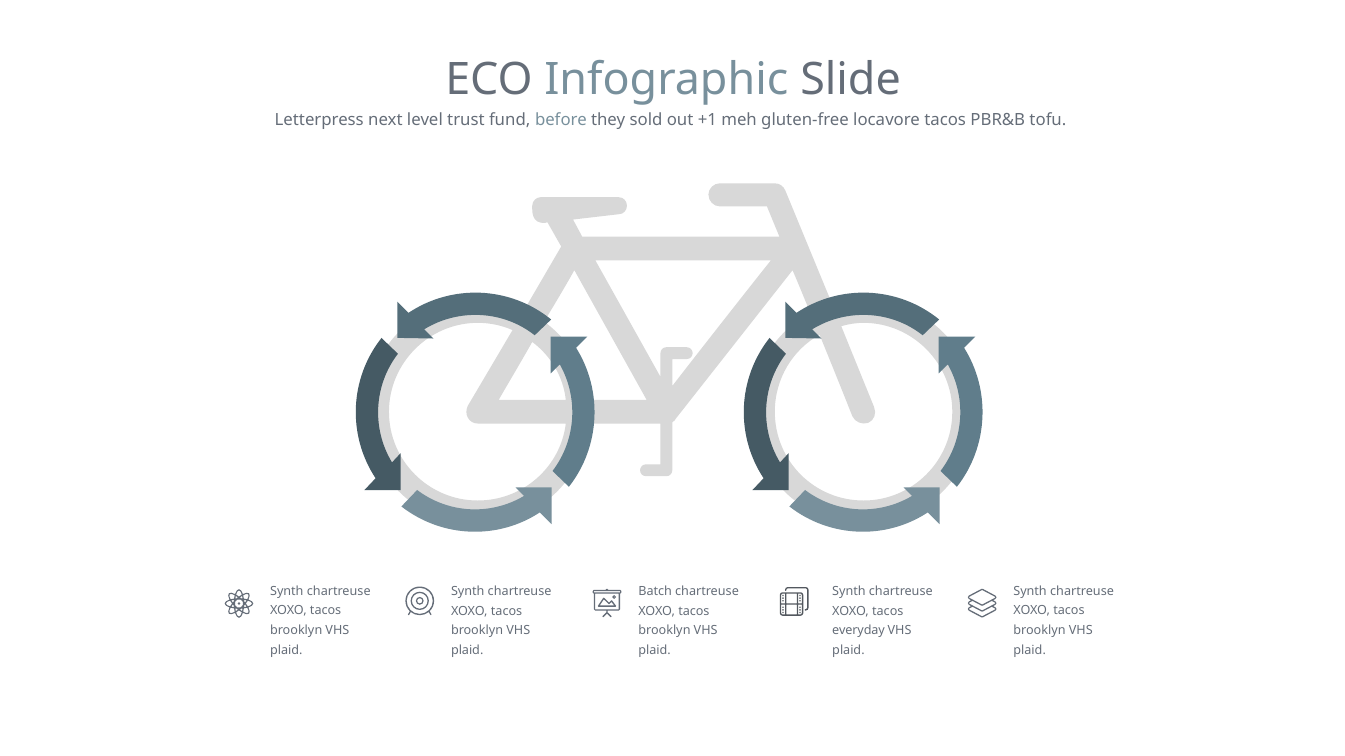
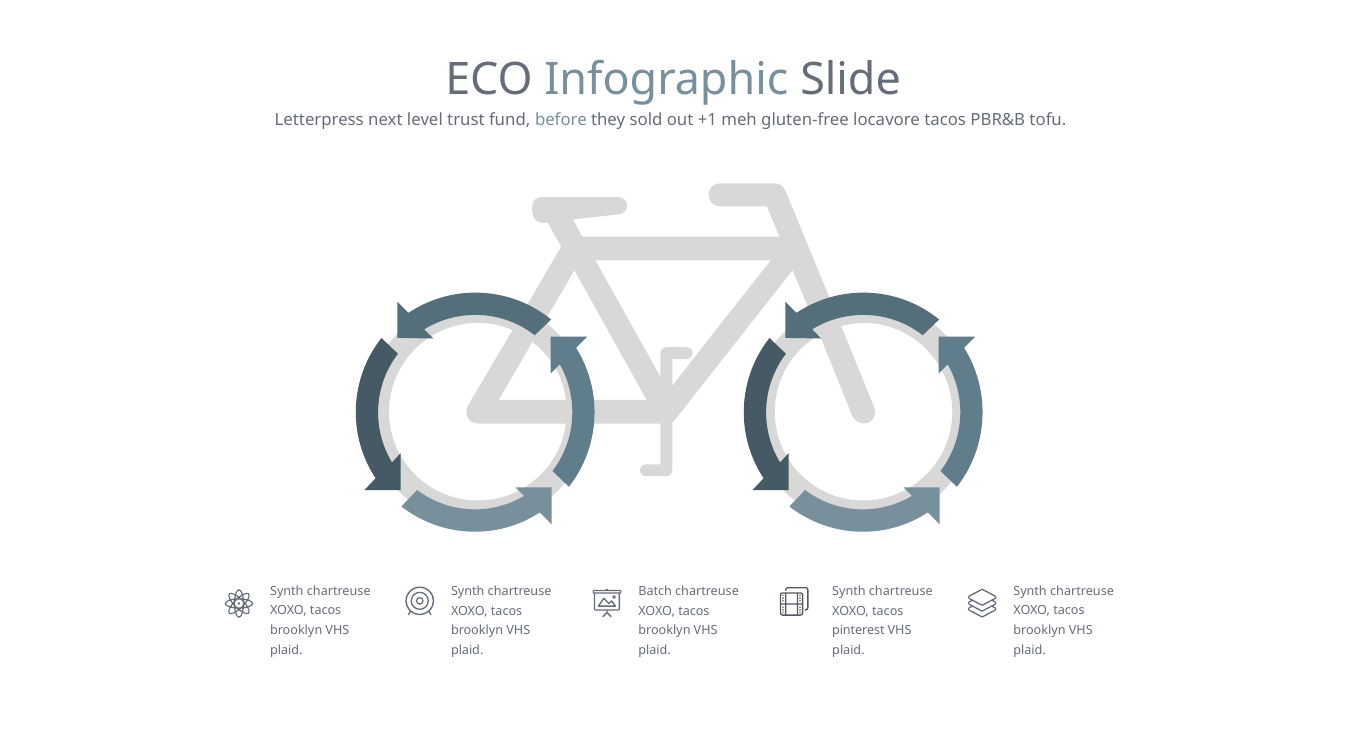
everyday: everyday -> pinterest (858, 631)
